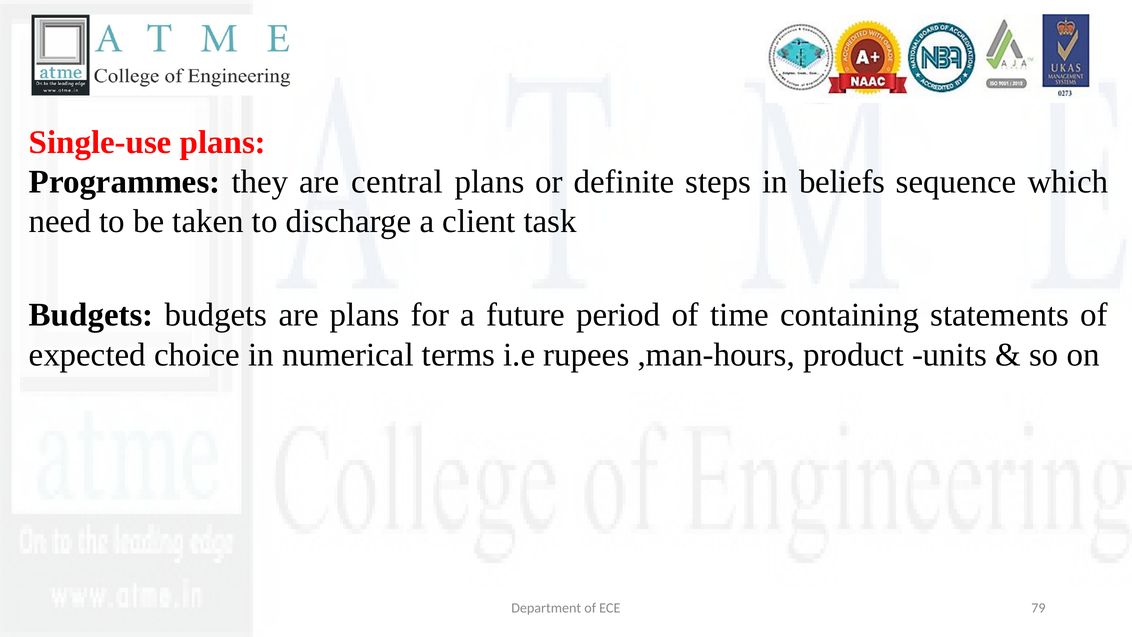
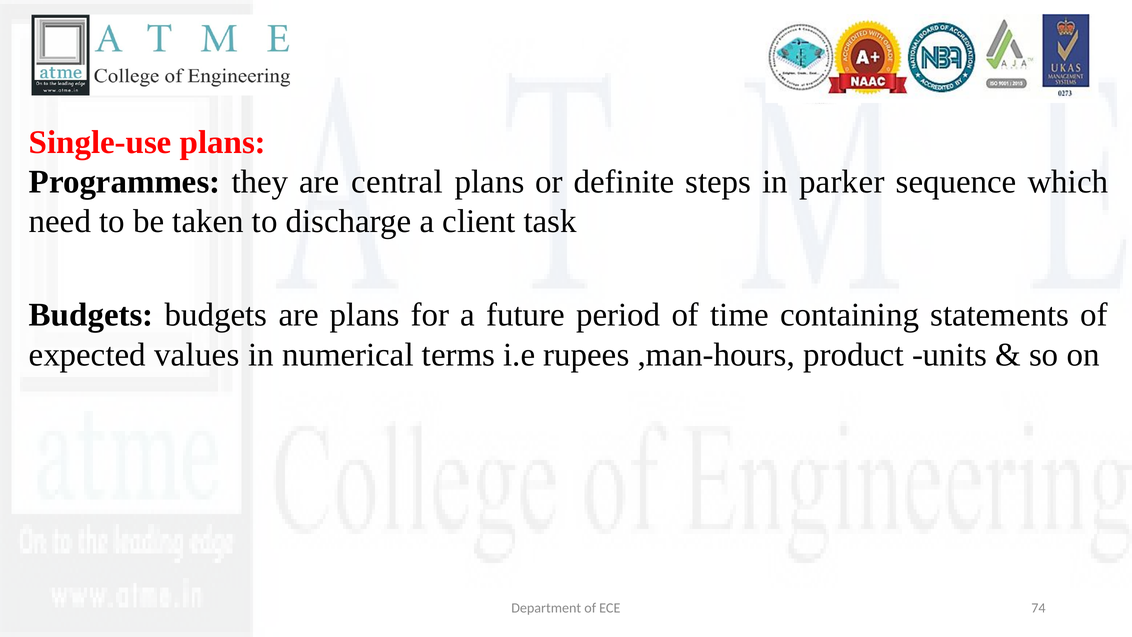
beliefs: beliefs -> parker (842, 182)
choice: choice -> values (197, 354)
79: 79 -> 74 (1038, 608)
